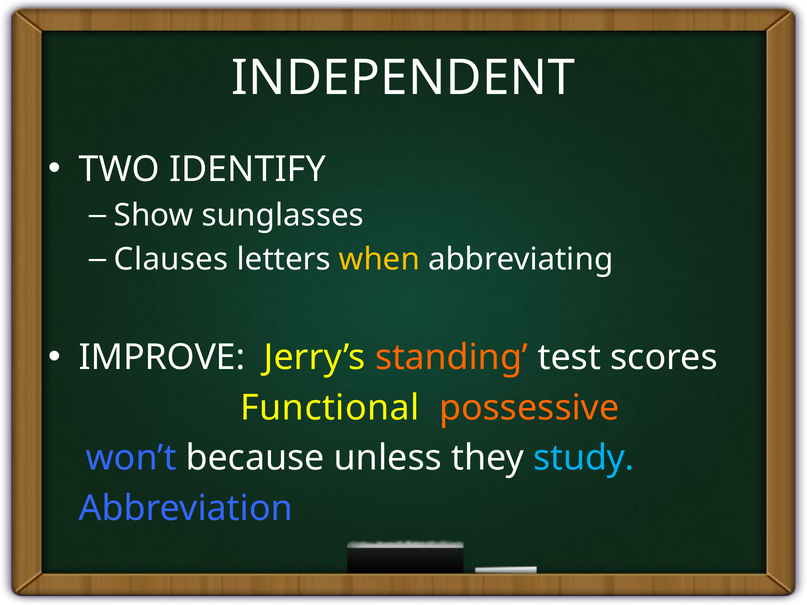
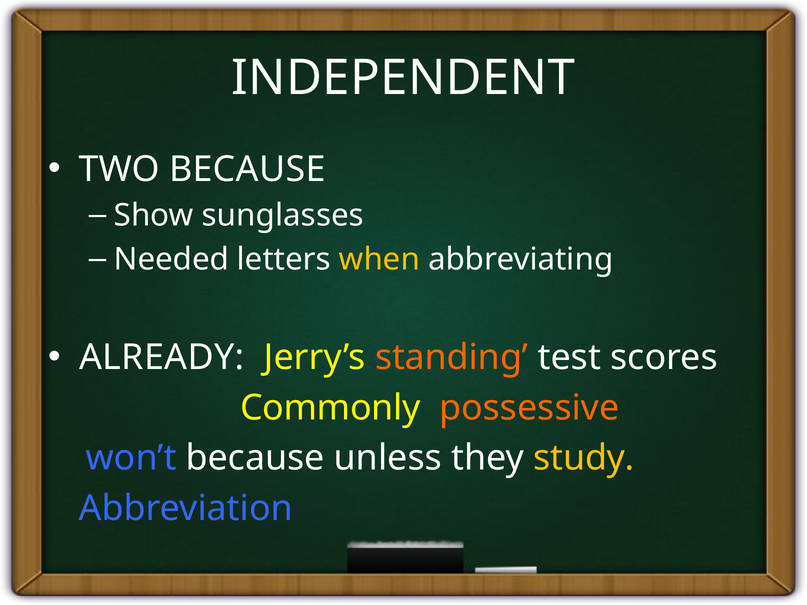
TWO IDENTIFY: IDENTIFY -> BECAUSE (247, 169)
Clauses: Clauses -> Needed (171, 260)
IMPROVE: IMPROVE -> ALREADY (162, 358)
Functional: Functional -> Commonly (330, 408)
study colour: light blue -> yellow (584, 458)
